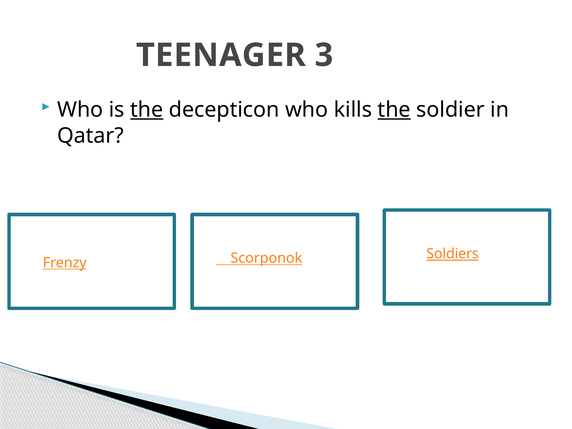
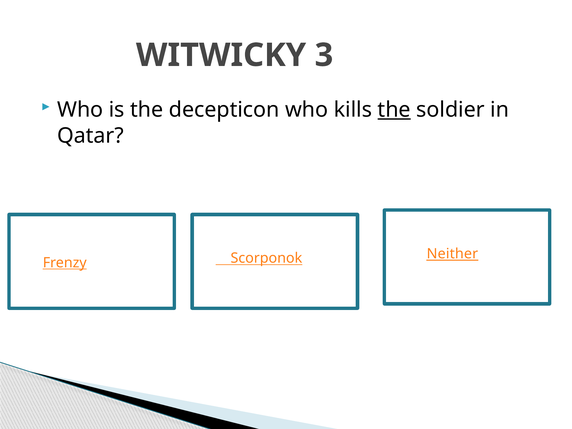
TEENAGER: TEENAGER -> WITWICKY (221, 55)
the underline: present -> none (147, 110)
Soldiers: Soldiers -> Neither (452, 254)
